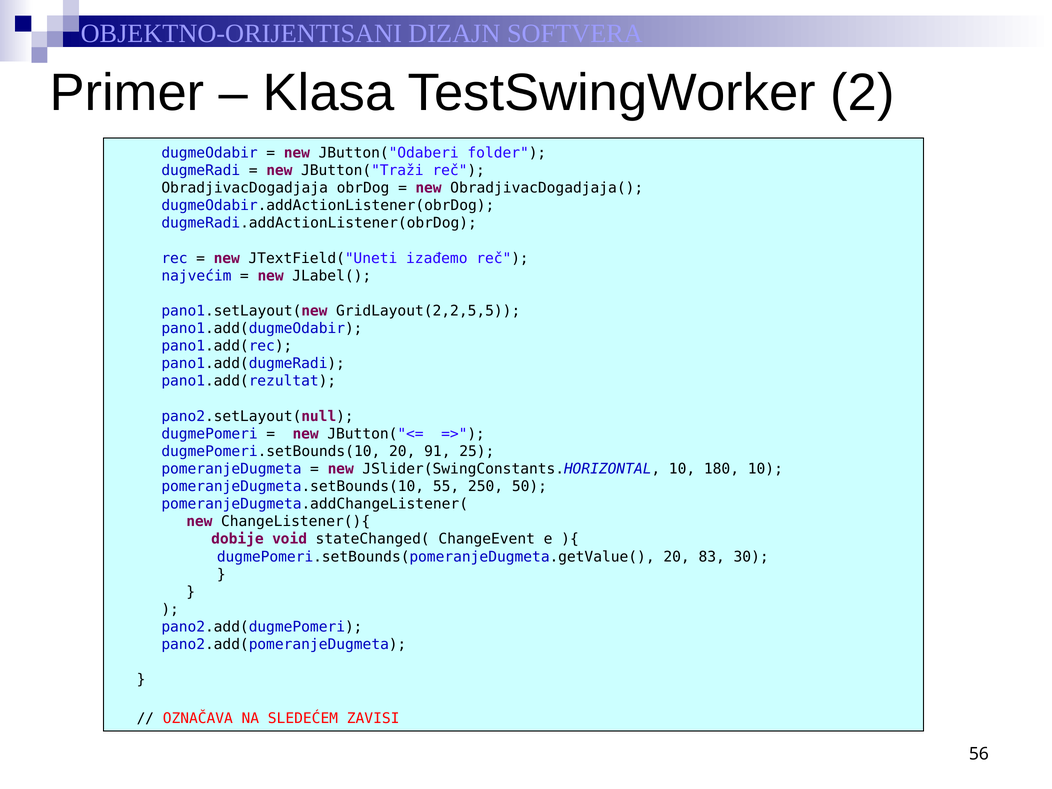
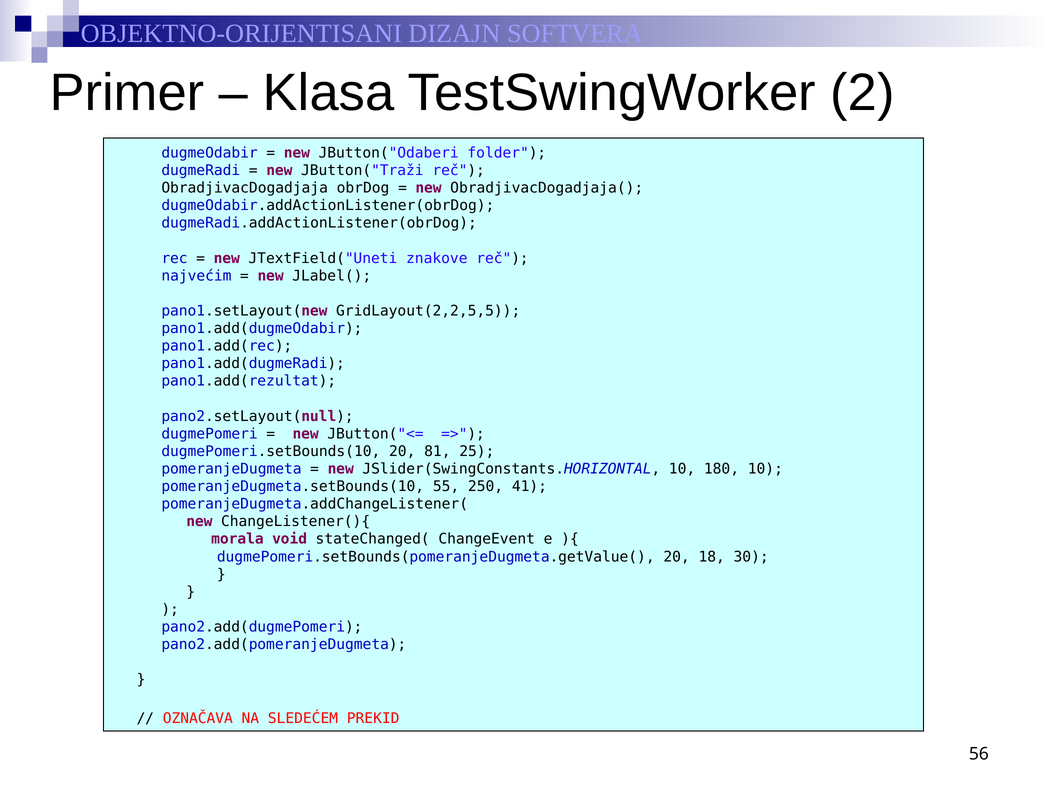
izađemo: izađemo -> znakove (437, 258)
91: 91 -> 81 (437, 451)
50: 50 -> 41 (529, 486)
dobije: dobije -> morala (237, 539)
83: 83 -> 18 (712, 557)
ZAVISI: ZAVISI -> PREKID (373, 718)
